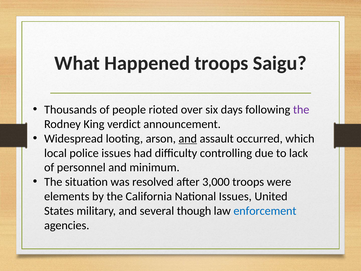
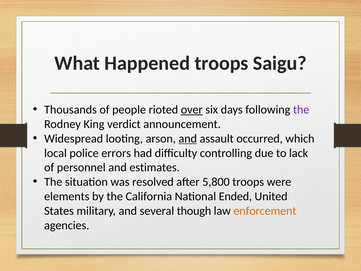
over underline: none -> present (192, 110)
police issues: issues -> errors (116, 153)
minimum: minimum -> estimates (155, 167)
3,000: 3,000 -> 5,800 (216, 182)
National Issues: Issues -> Ended (235, 196)
enforcement colour: blue -> orange (265, 211)
